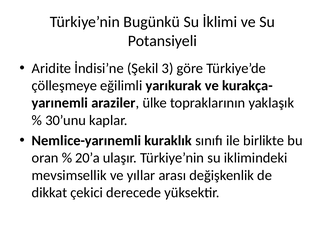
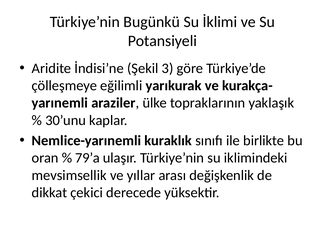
20’a: 20’a -> 79’a (88, 158)
